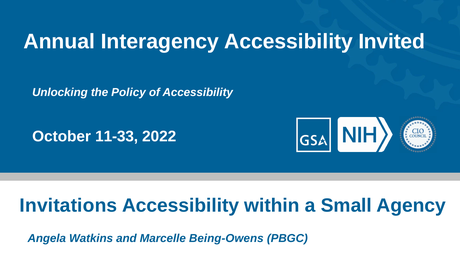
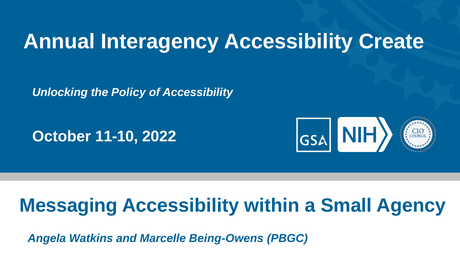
Invited: Invited -> Create (392, 42)
11-33: 11-33 -> 11-10 (117, 136)
Invitations: Invitations -> Messaging (69, 205)
